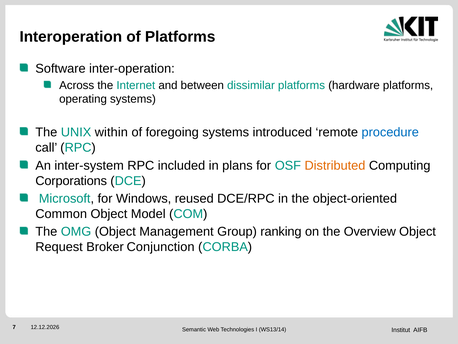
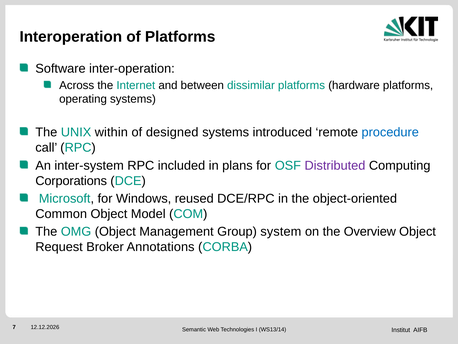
foregoing: foregoing -> designed (172, 132)
Distributed colour: orange -> purple (335, 165)
ranking: ranking -> system (281, 231)
Conjunction: Conjunction -> Annotations (161, 247)
